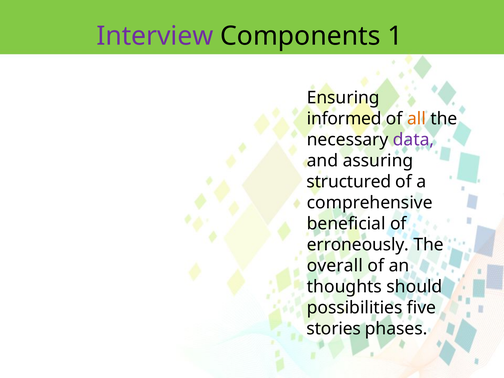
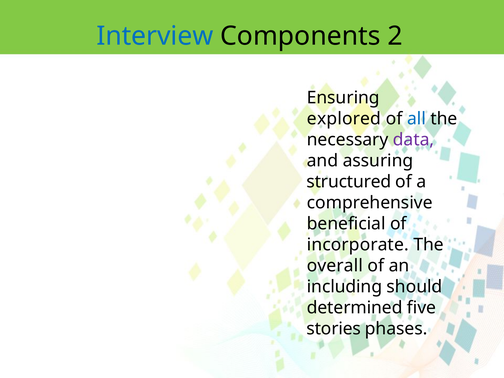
Interview colour: purple -> blue (155, 36)
1: 1 -> 2 (395, 36)
informed: informed -> explored (344, 119)
all colour: orange -> blue (416, 119)
erroneously: erroneously -> incorporate (358, 245)
thoughts: thoughts -> including (344, 287)
possibilities: possibilities -> determined (355, 308)
